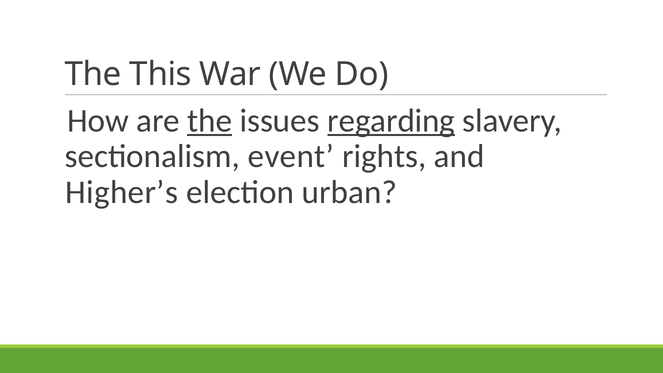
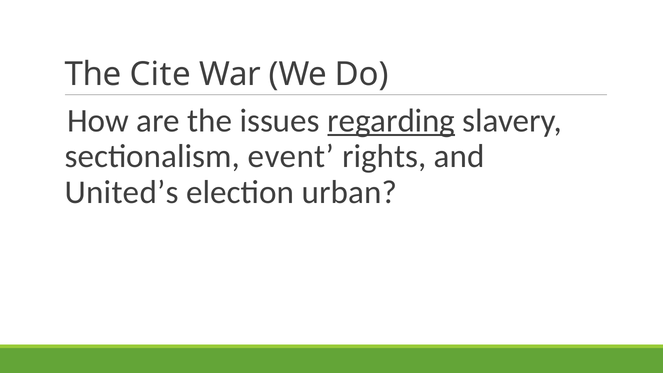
This: This -> Cite (160, 74)
the underline: present -> none (210, 121)
Higher’s: Higher’s -> United’s (122, 192)
